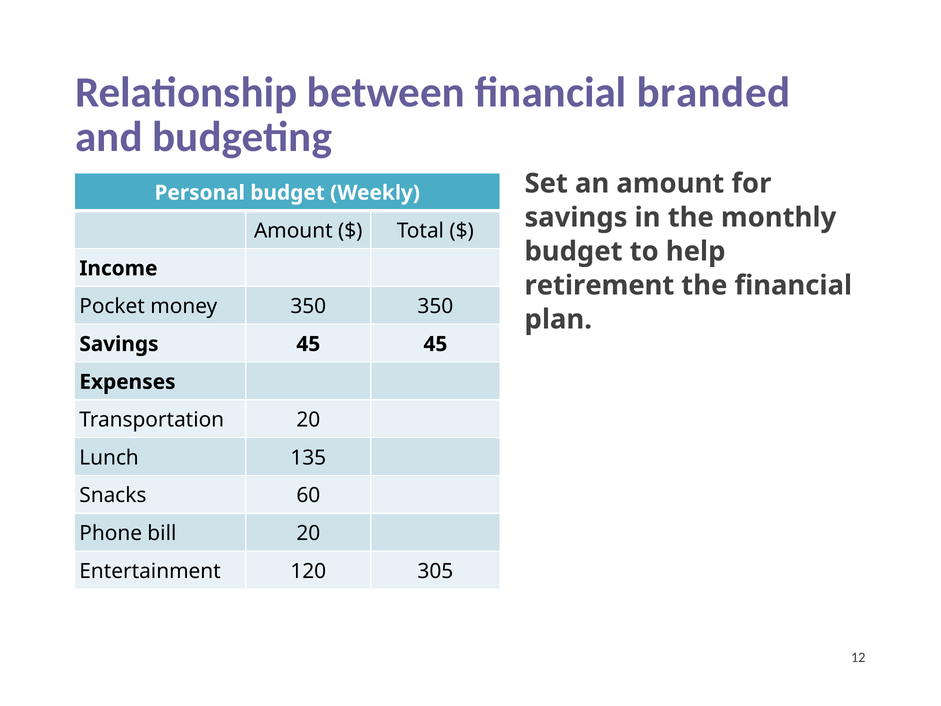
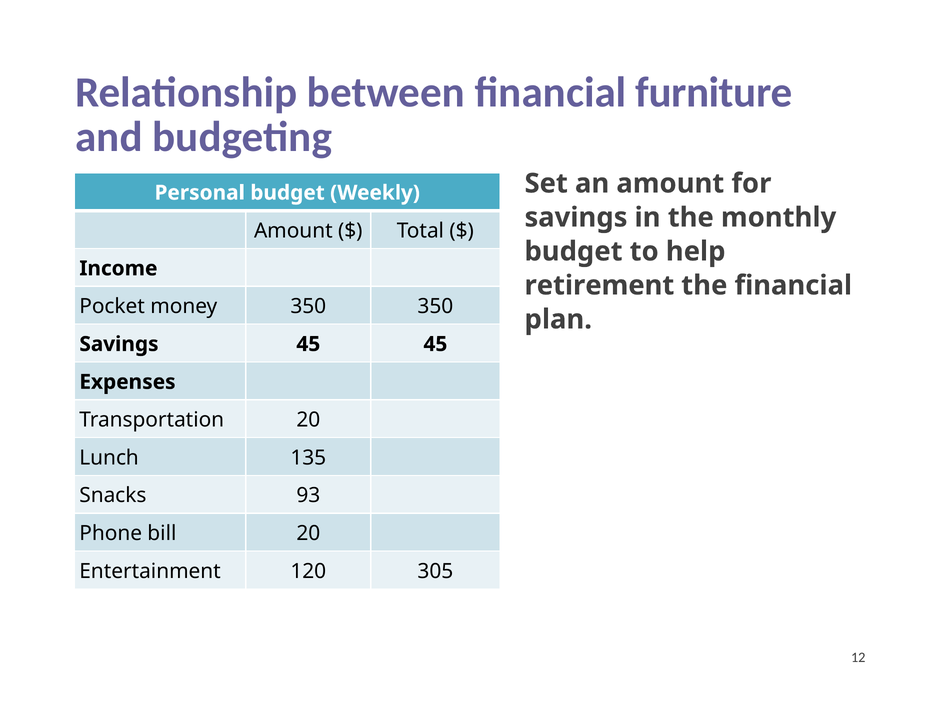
branded: branded -> furniture (714, 93)
60: 60 -> 93 (308, 495)
